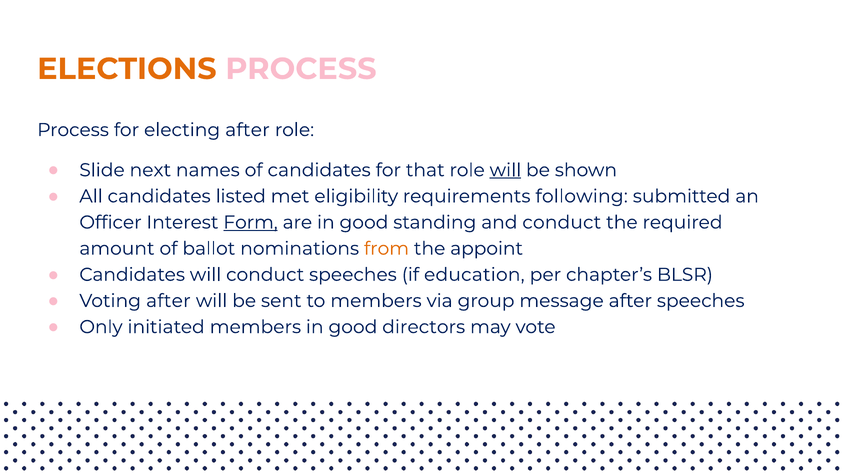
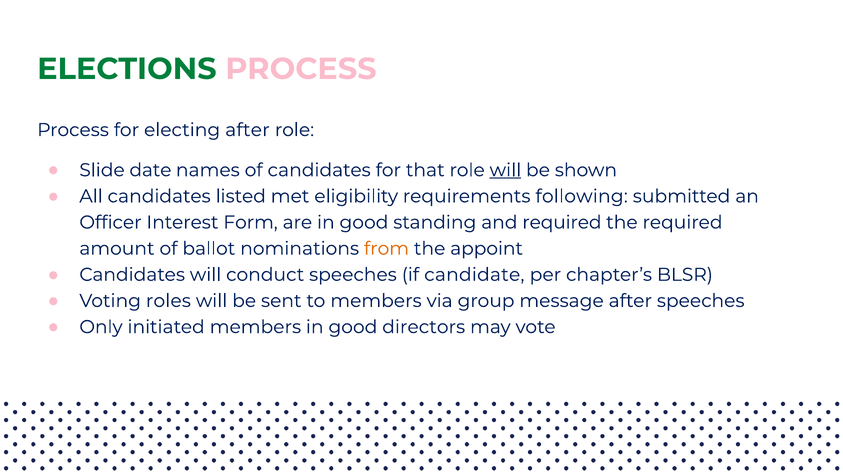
ELECTIONS colour: orange -> green (127, 69)
next: next -> date (150, 170)
Form underline: present -> none (251, 222)
and conduct: conduct -> required (562, 222)
education: education -> candidate (474, 275)
Voting after: after -> roles (168, 301)
